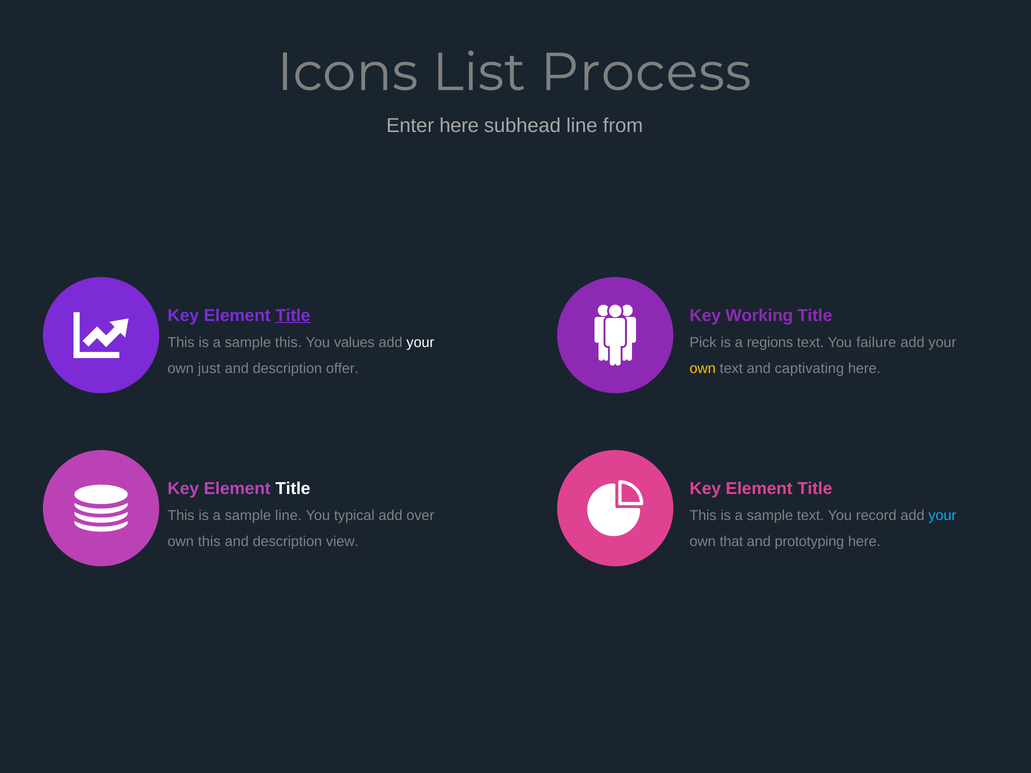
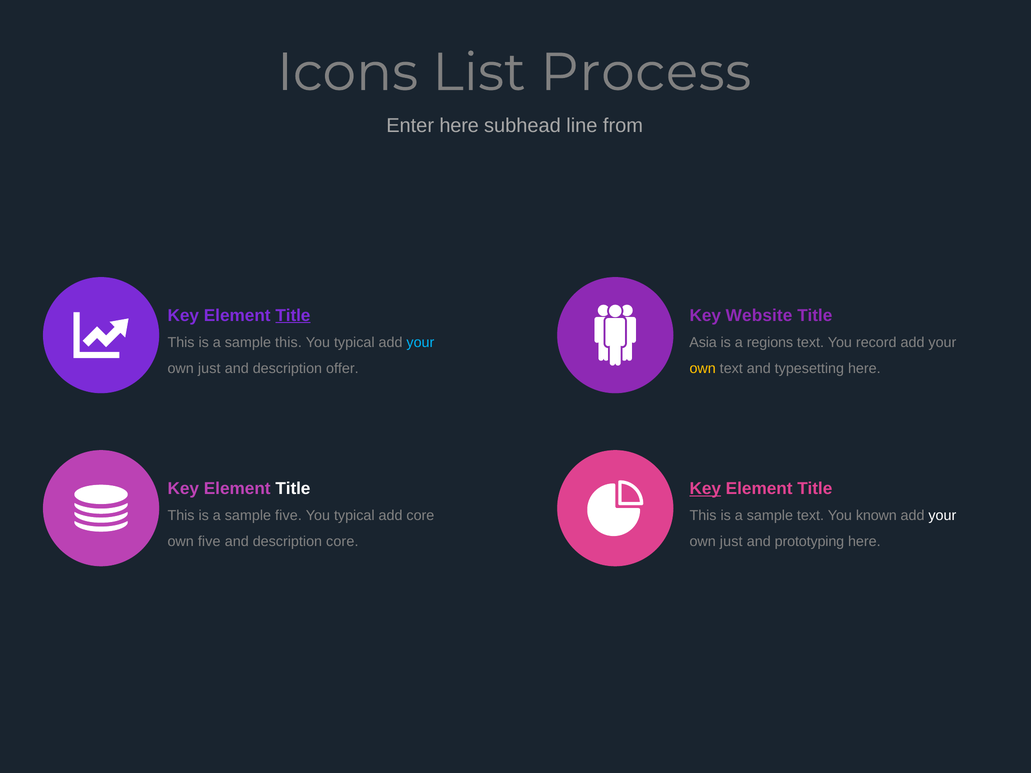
Working: Working -> Website (759, 315)
values: values -> typical (354, 343)
your colour: white -> light blue (420, 343)
Pick: Pick -> Asia (703, 343)
failure: failure -> record (876, 343)
captivating: captivating -> typesetting (809, 369)
Key underline: none -> present (705, 489)
sample line: line -> five (288, 516)
add over: over -> core (420, 516)
record: record -> known (876, 516)
your colour: light blue -> white (942, 516)
own this: this -> five (209, 542)
description view: view -> core (342, 542)
that: that -> just (731, 542)
